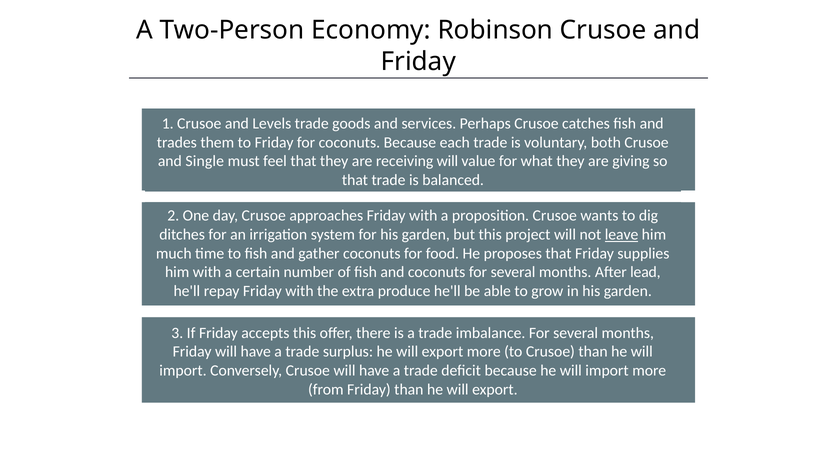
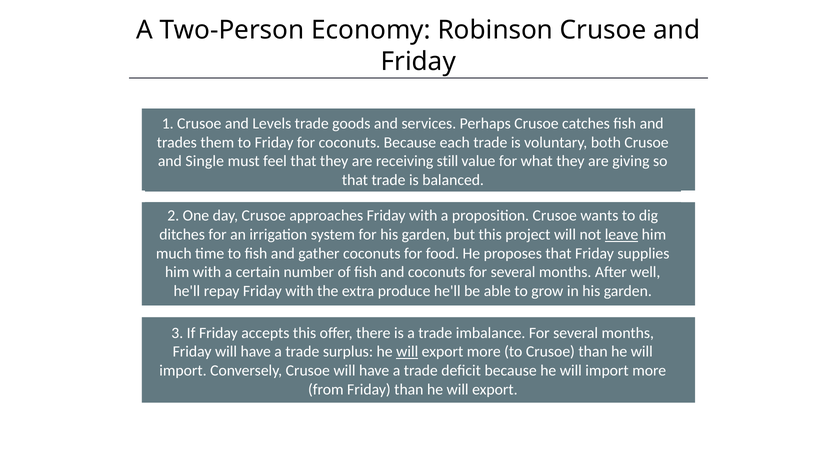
receiving will: will -> still (447, 161)
lead: lead -> well (645, 272)
will underline: none -> present (407, 352)
